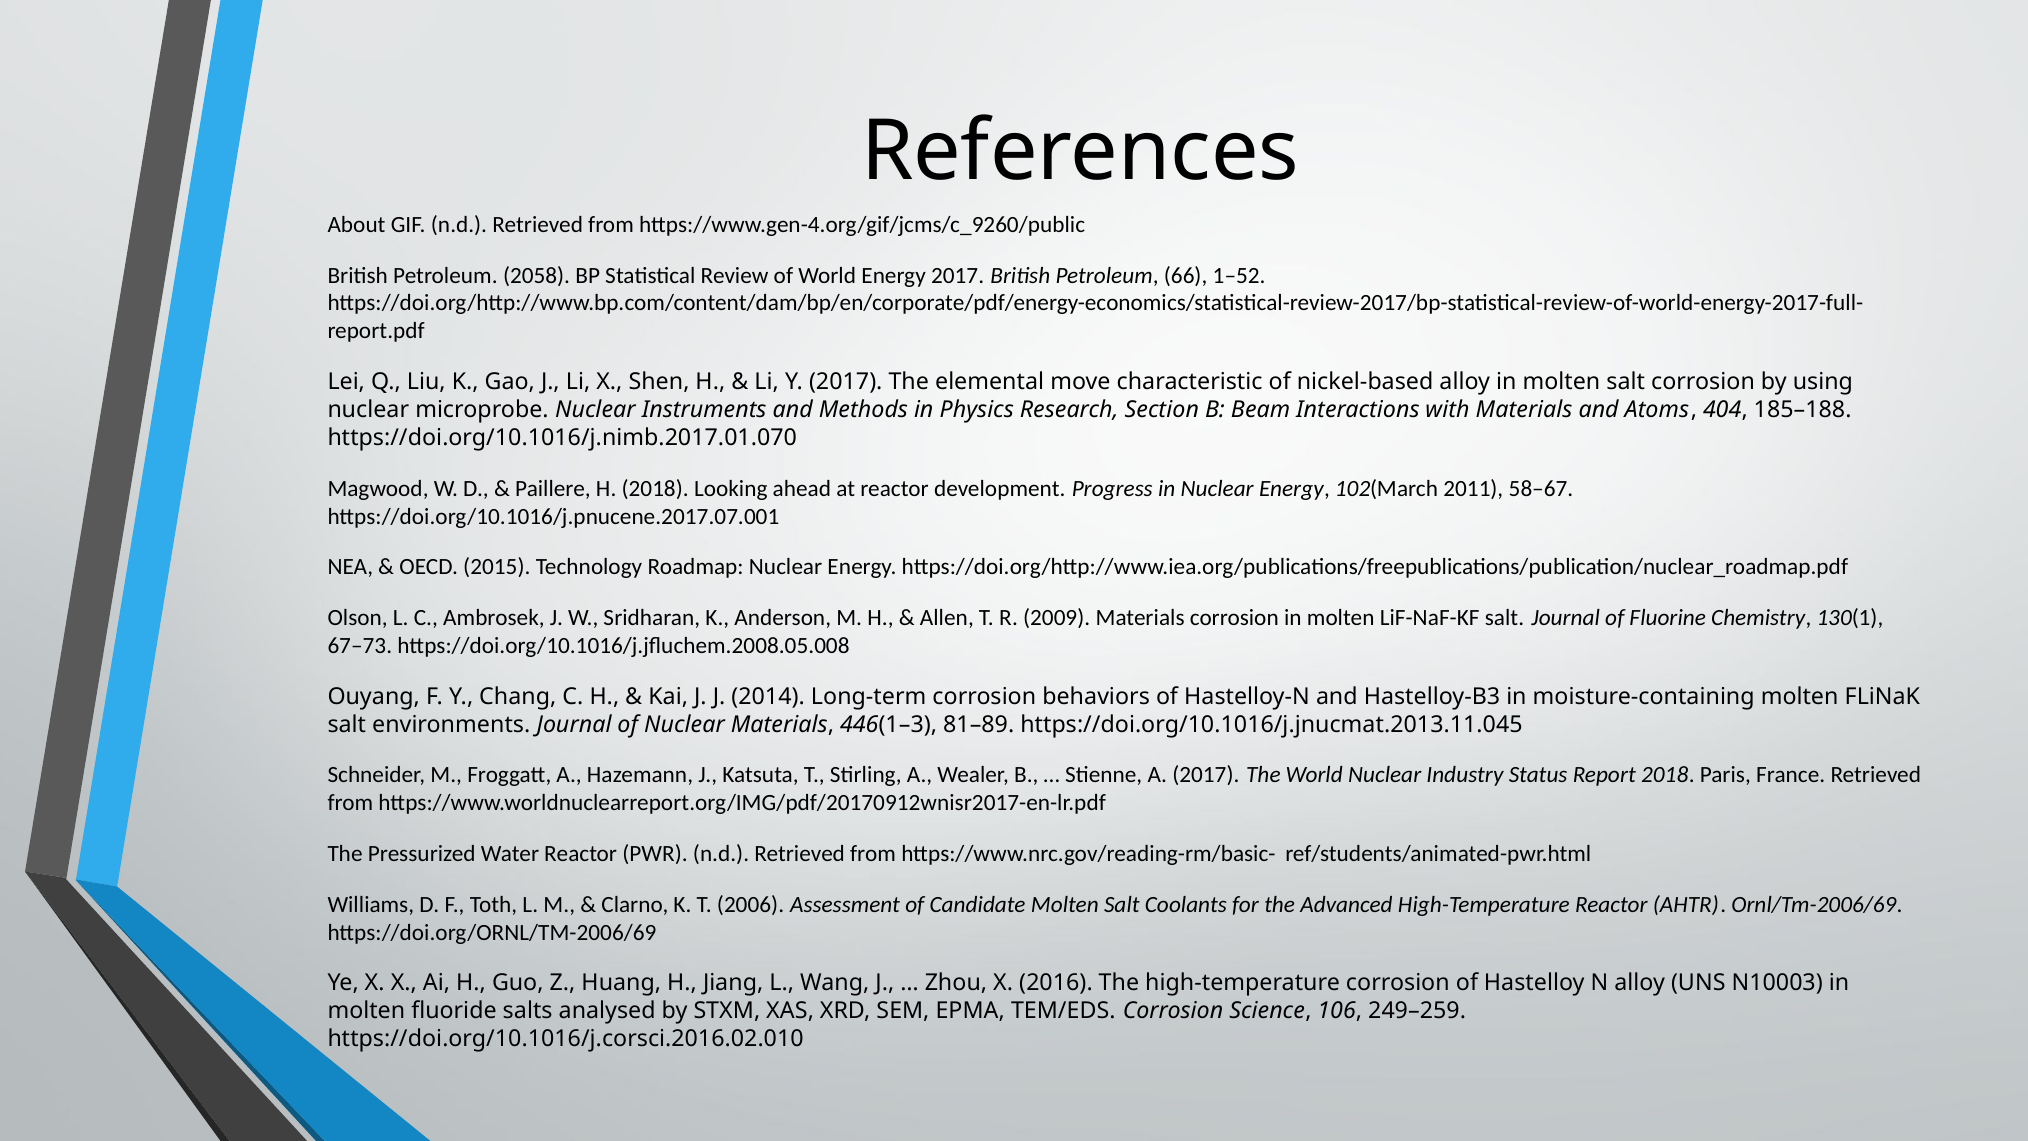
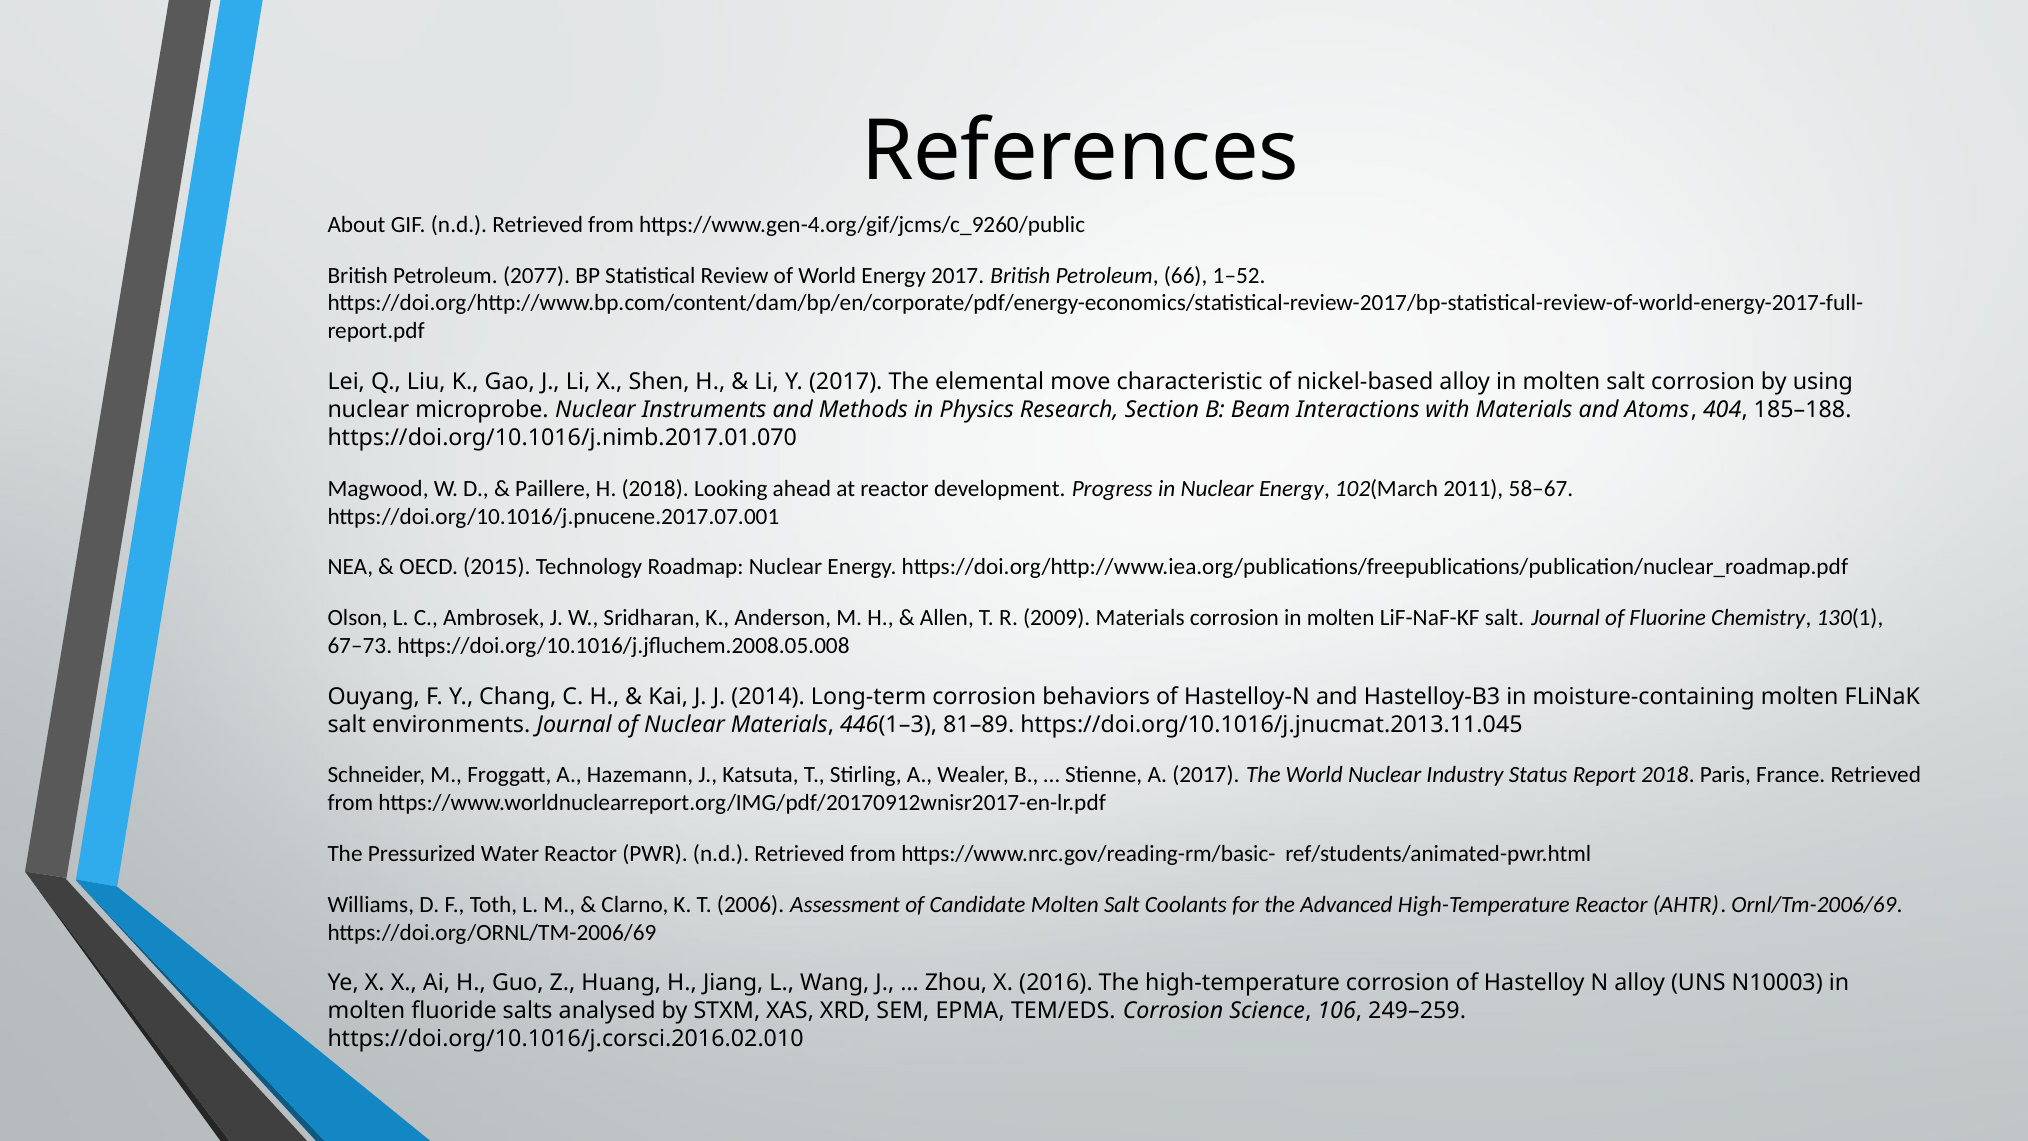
2058: 2058 -> 2077 (537, 275)
